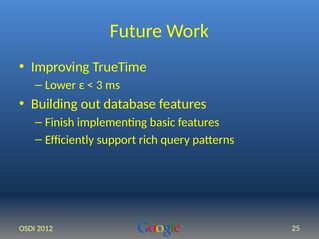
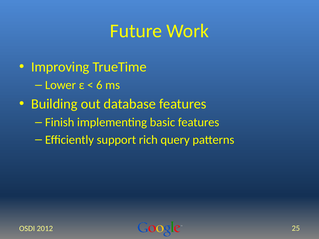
3: 3 -> 6 (99, 85)
